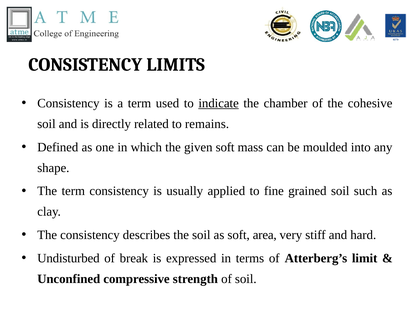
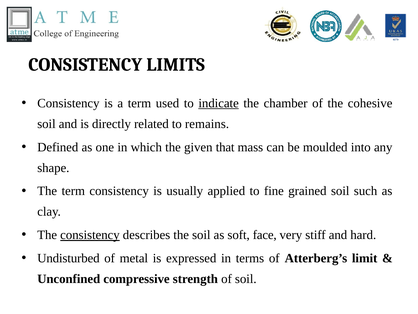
given soft: soft -> that (225, 147)
consistency underline: none -> present (90, 235)
area: area -> face (265, 235)
break: break -> metal (134, 258)
